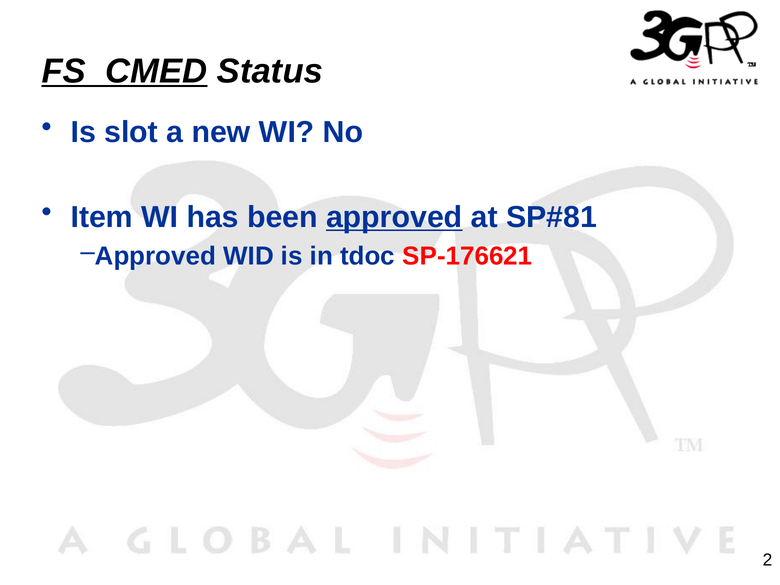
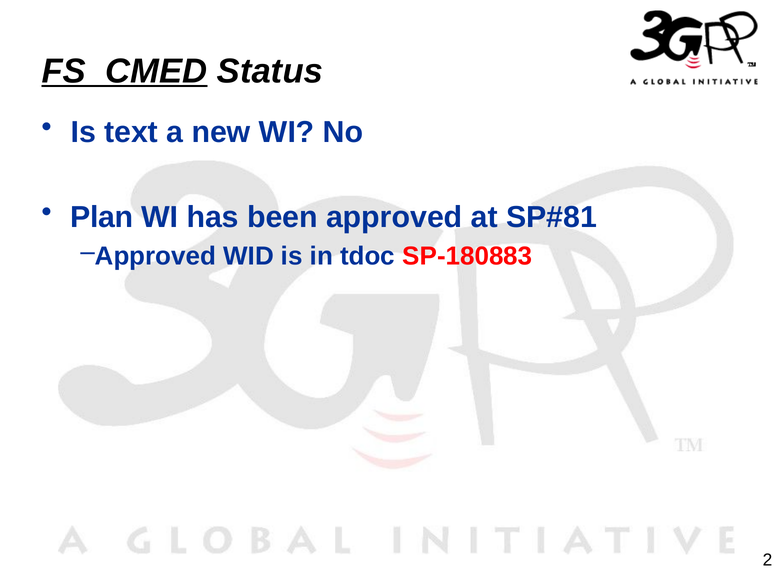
slot: slot -> text (131, 132)
Item: Item -> Plan (102, 217)
approved underline: present -> none (394, 217)
SP-176621: SP-176621 -> SP-180883 (467, 256)
